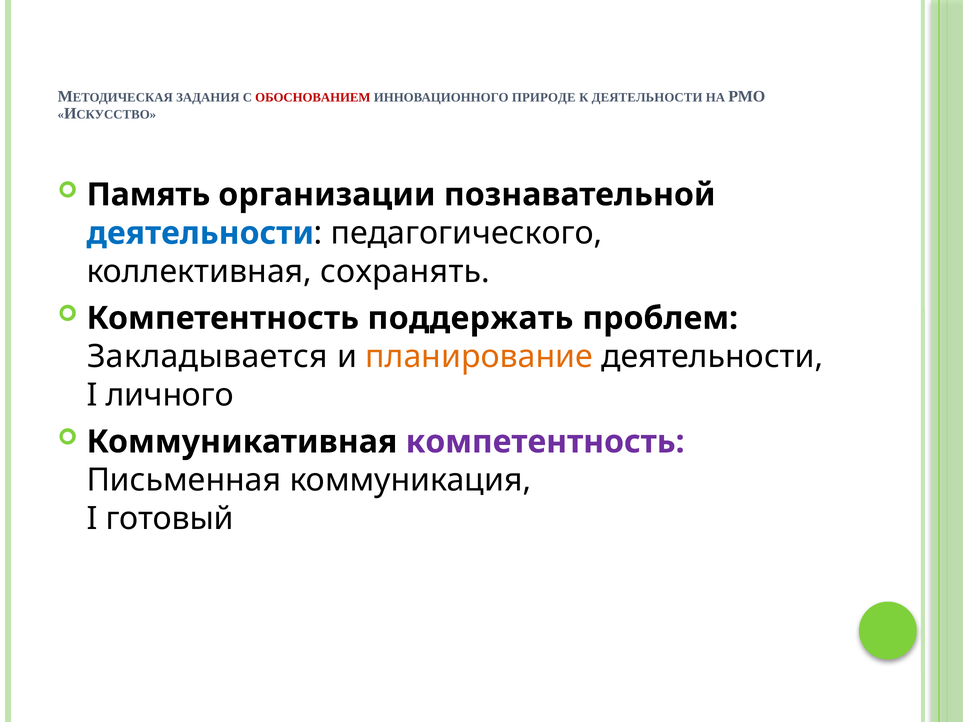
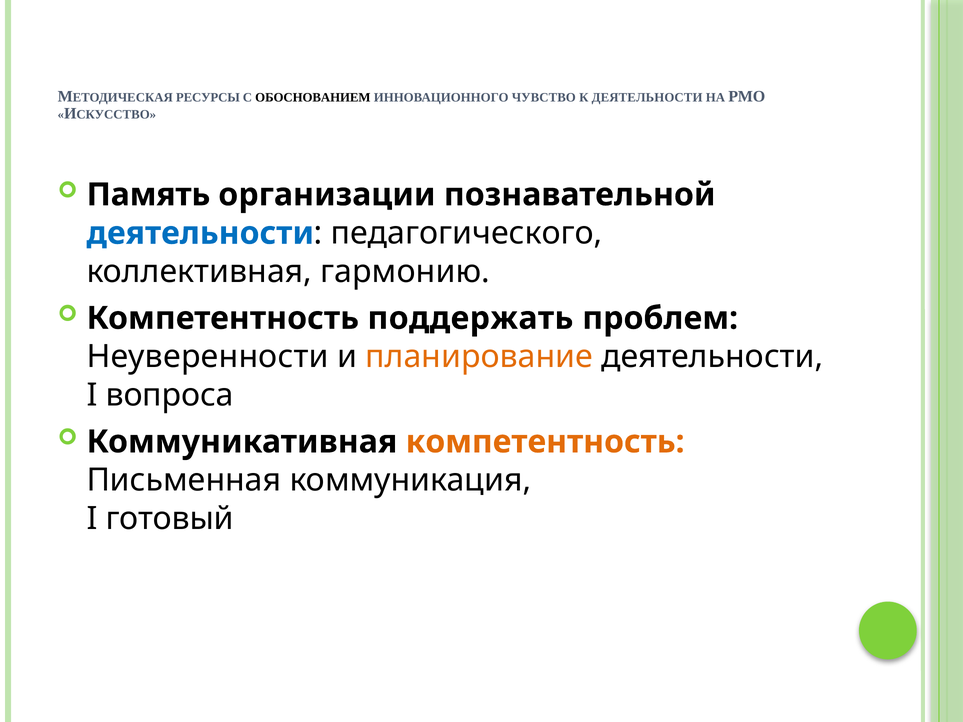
ЗАДАНИЯ: ЗАДАНИЯ -> РЕСУРСЫ (208, 97)
ОБОСНОВАНИЕМ colour: red -> black (313, 97)
ПРИРОДЕ: ПРИРОДЕ -> ЧУВСТВО (544, 97)
сохранять: сохранять -> гармонию (405, 272)
Закладывается: Закладывается -> Неуверенности (208, 357)
личного: личного -> вопроса (170, 395)
компетентность colour: purple -> orange (545, 442)
